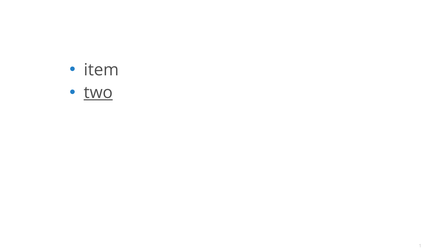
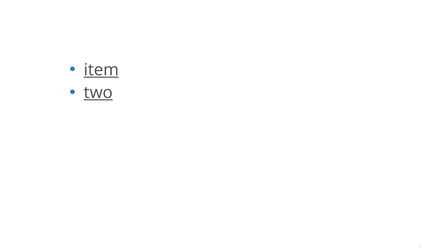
item underline: none -> present (101, 70)
